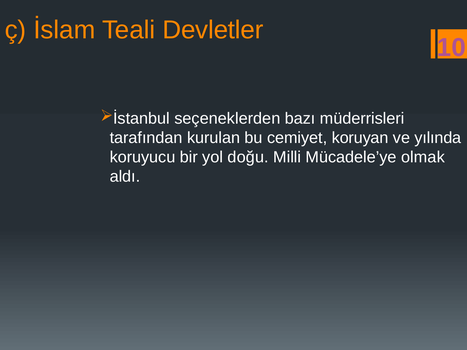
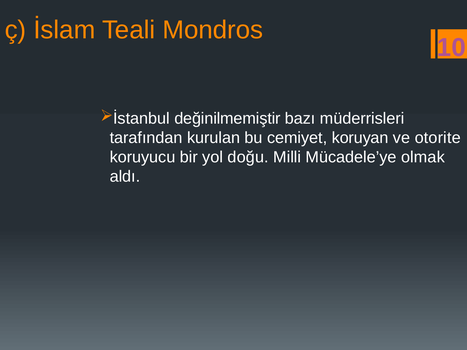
Devletler: Devletler -> Mondros (213, 30)
seçeneklerden: seçeneklerden -> değinilmemiştir (227, 118)
yılında: yılında -> otorite (438, 138)
